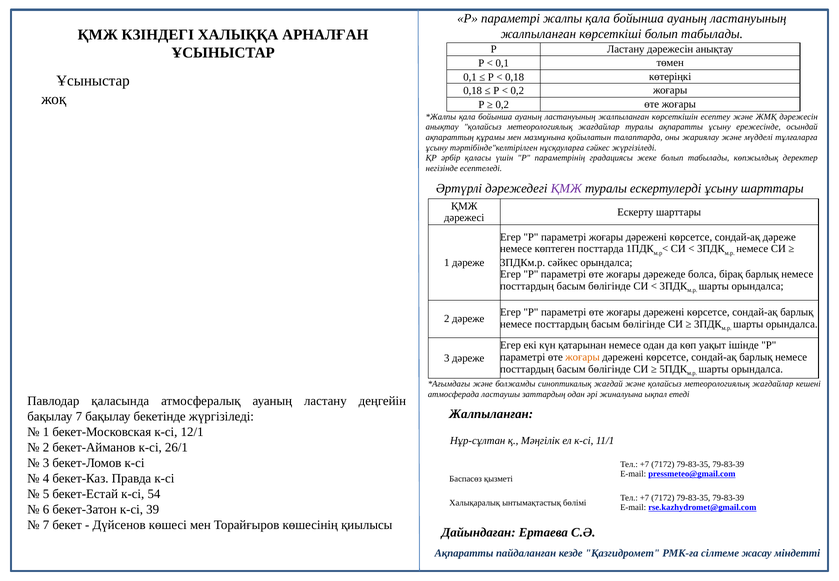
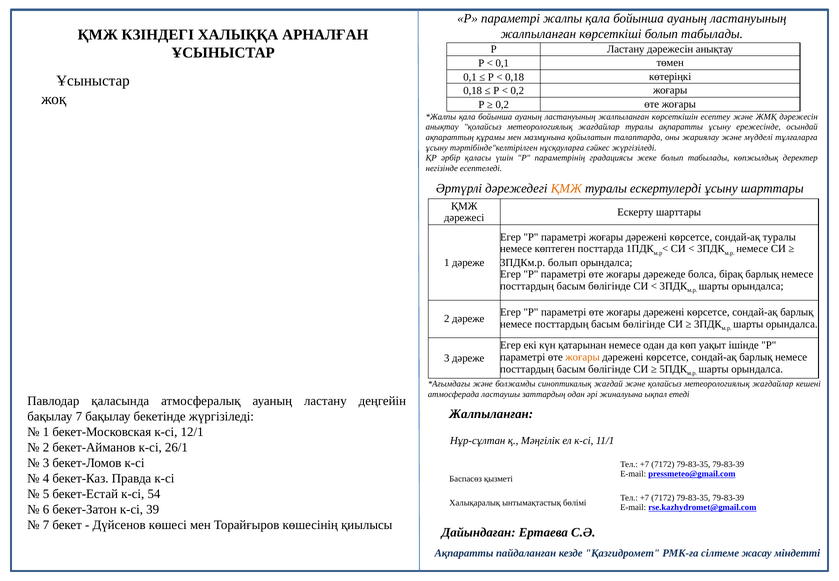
ҚМЖ colour: purple -> orange (566, 189)
сондай-ақ дәреже: дәреже -> туралы (779, 237)
3ПДКм.р сәйкес: сәйкес -> болып (563, 262)
